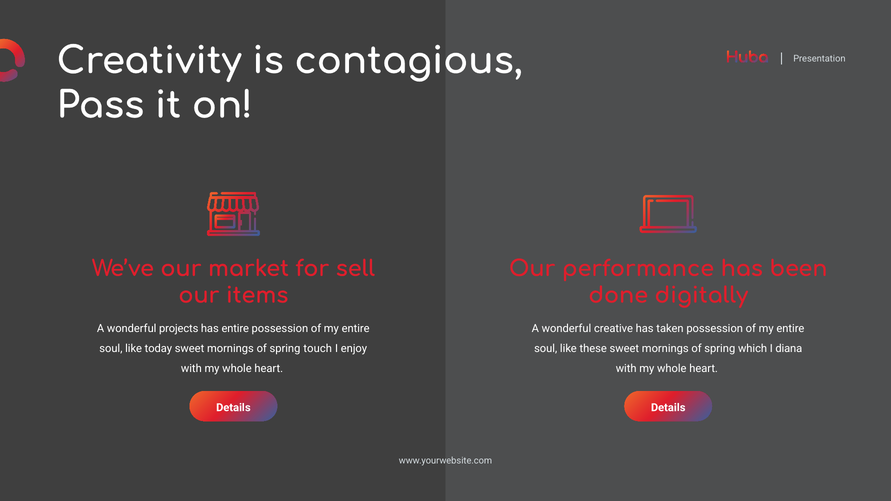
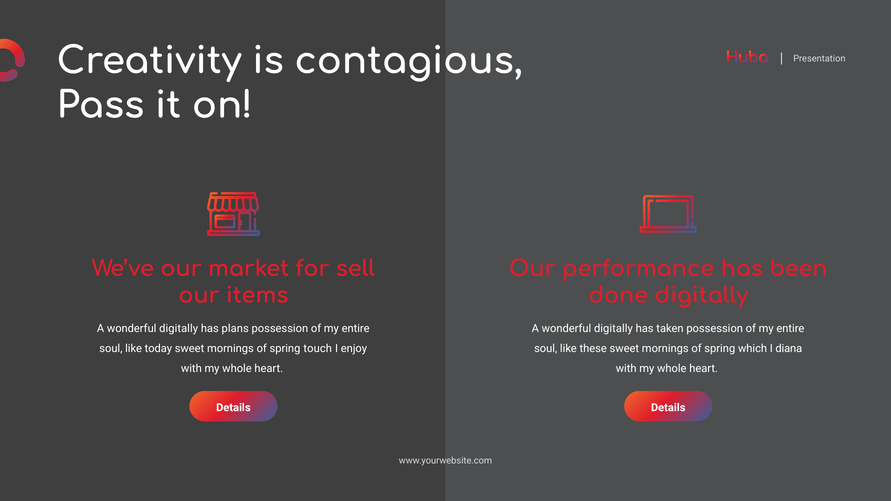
projects: projects -> digitally (179, 329)
has entire: entire -> plans (235, 329)
creative: creative -> digitally (613, 329)
